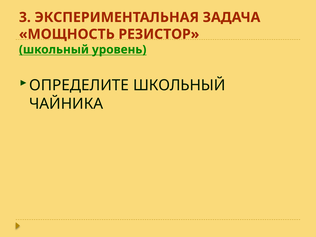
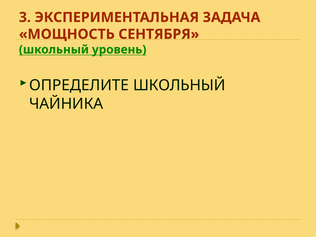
РЕЗИСТОР: РЕЗИСТОР -> СЕНТЯБРЯ (159, 34)
